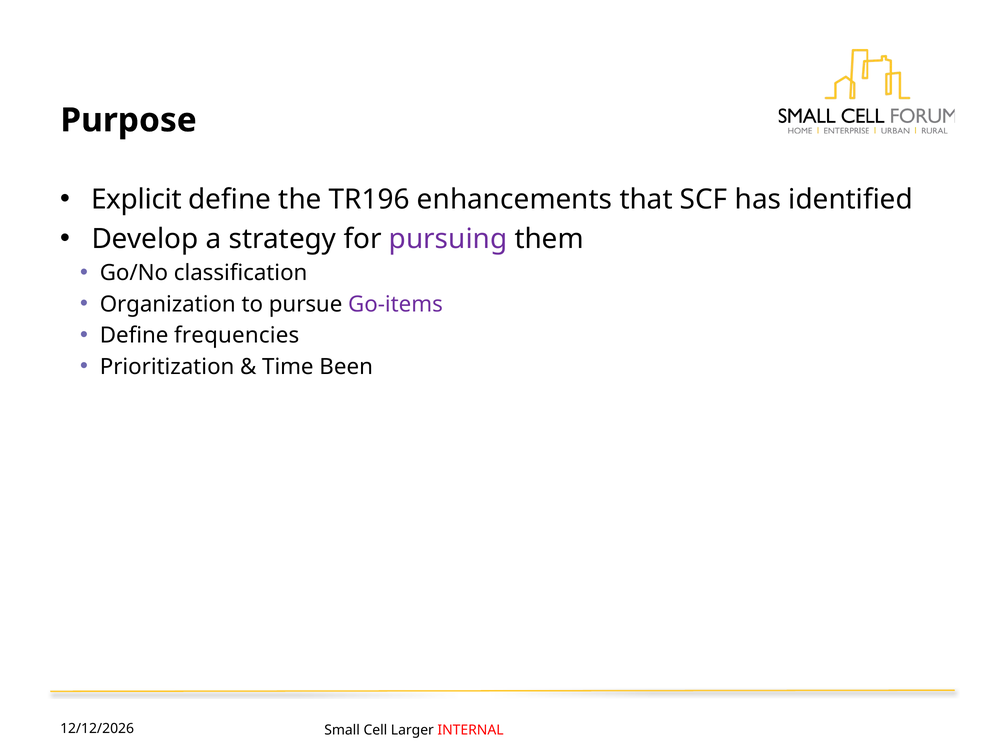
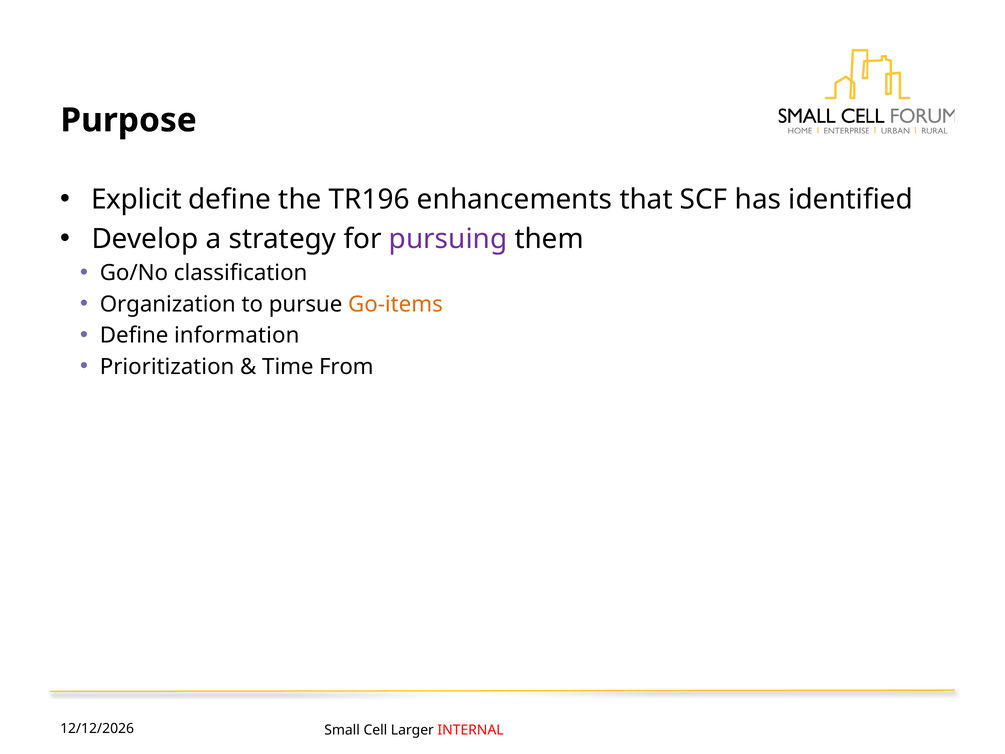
Go-items colour: purple -> orange (395, 304)
frequencies: frequencies -> information (237, 335)
Been: Been -> From (346, 367)
